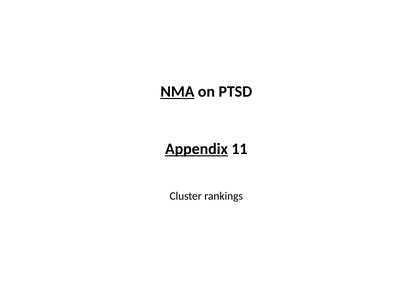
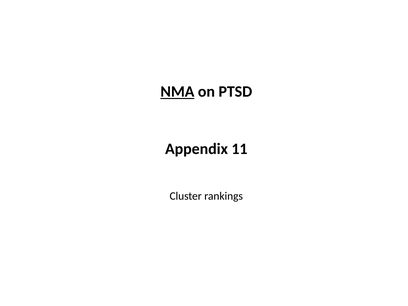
Appendix underline: present -> none (197, 149)
